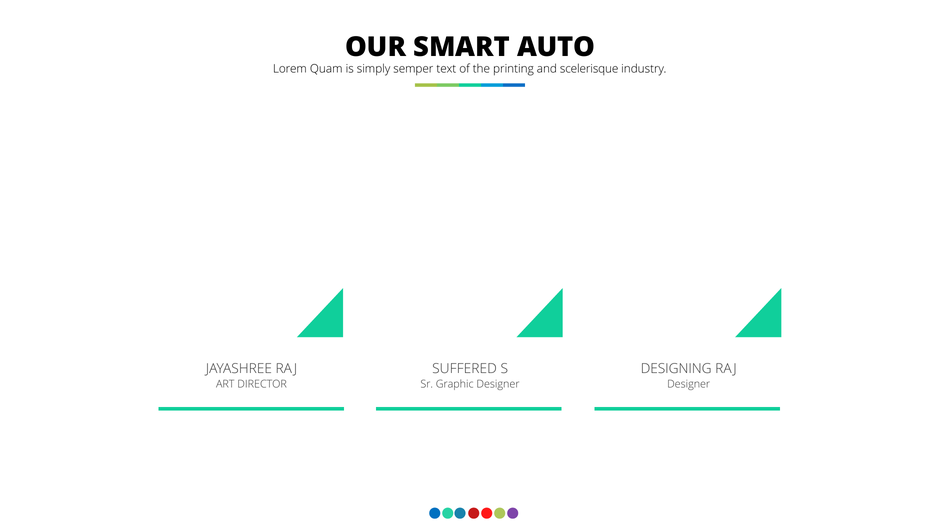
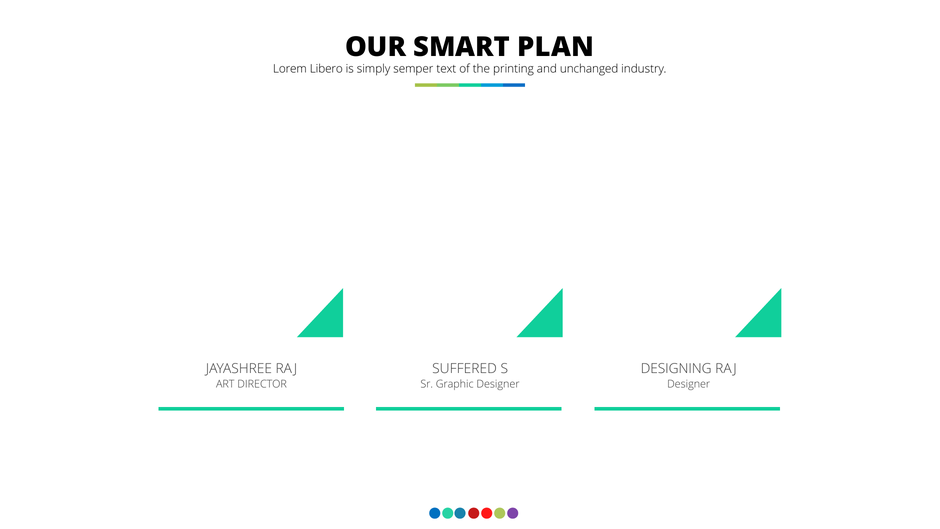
AUTO: AUTO -> PLAN (556, 47)
Quam: Quam -> Libero (326, 69)
scelerisque: scelerisque -> unchanged (589, 69)
